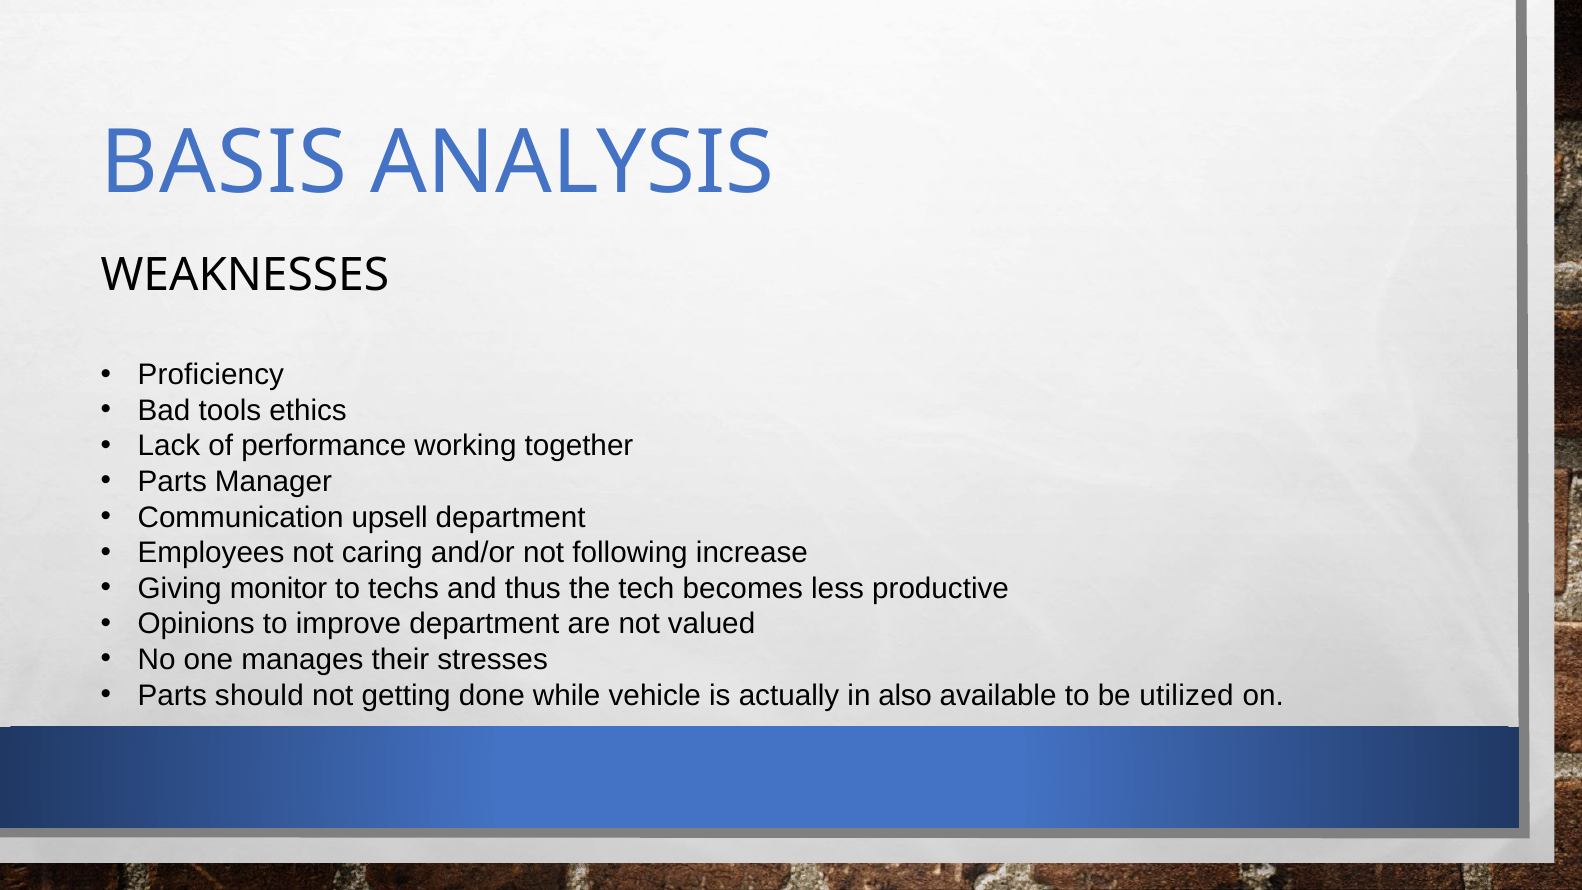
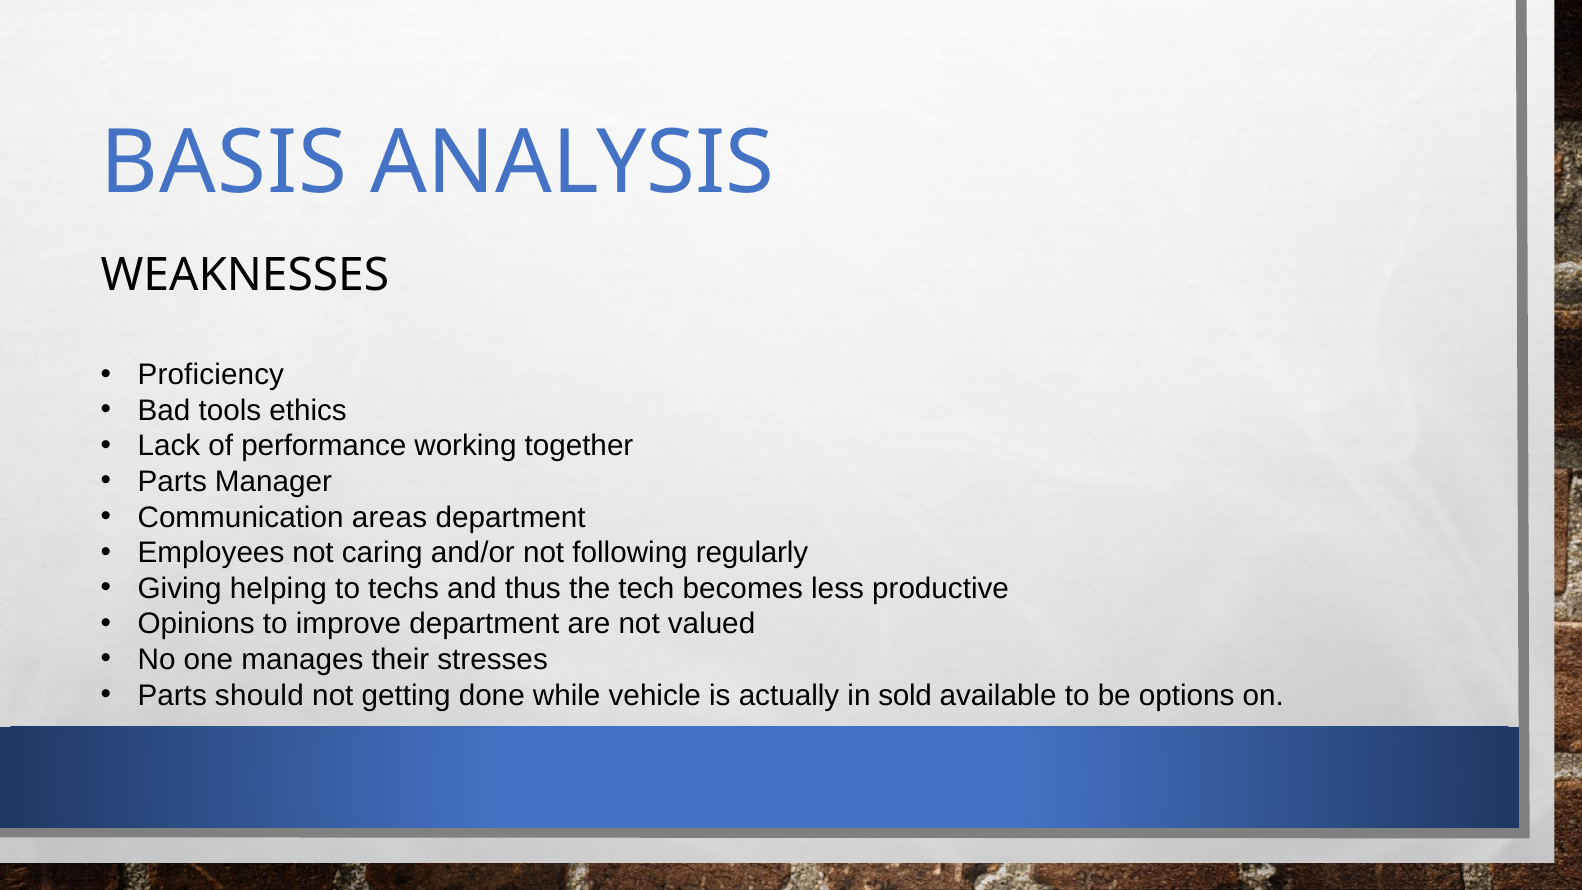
upsell: upsell -> areas (389, 517)
increase: increase -> regularly (752, 553)
monitor: monitor -> helping (278, 588)
also: also -> sold (905, 695)
utilized: utilized -> options (1187, 695)
